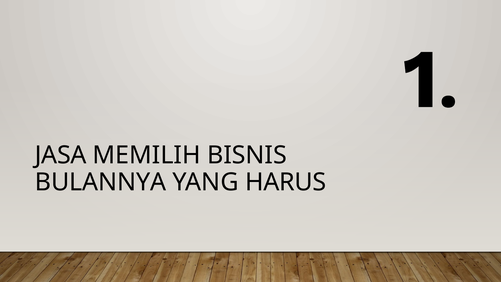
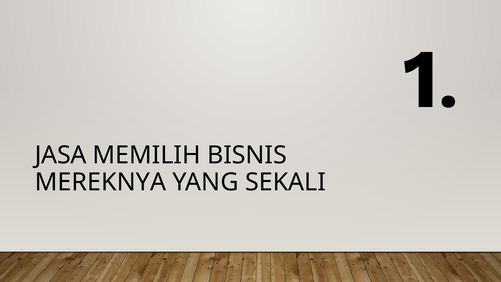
BULANNYA: BULANNYA -> MEREKNYA (100, 182)
HARUS: HARUS -> SEKALI (286, 182)
